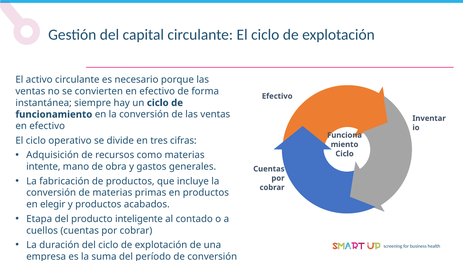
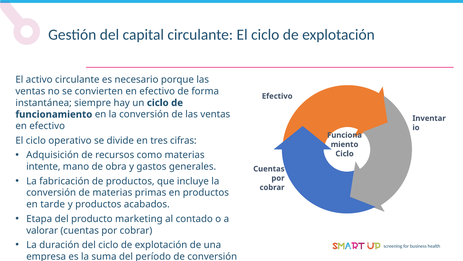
elegir: elegir -> tarde (53, 204)
inteligente: inteligente -> marketing (139, 218)
cuellos: cuellos -> valorar (42, 230)
